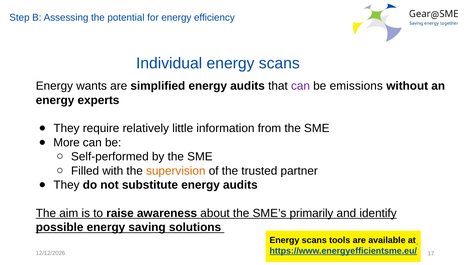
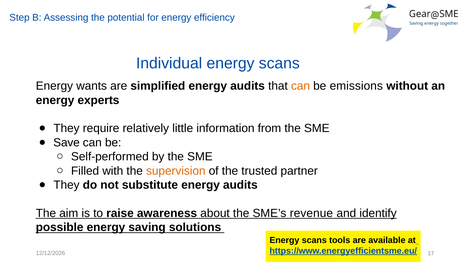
can colour: purple -> orange (300, 86)
More: More -> Save (67, 142)
primarily: primarily -> revenue (311, 213)
